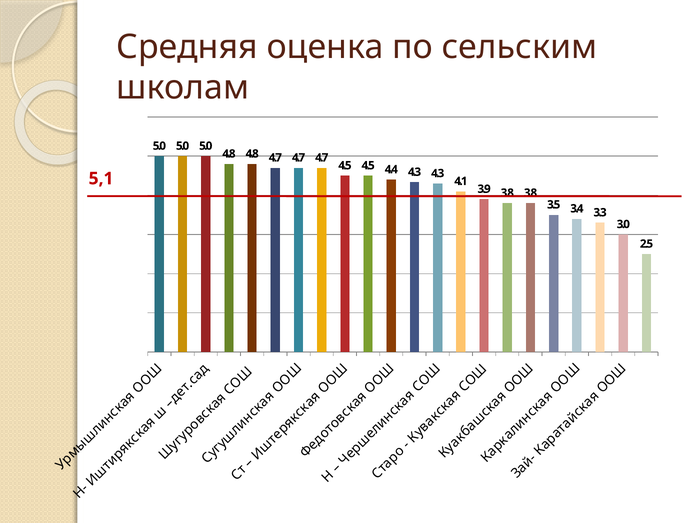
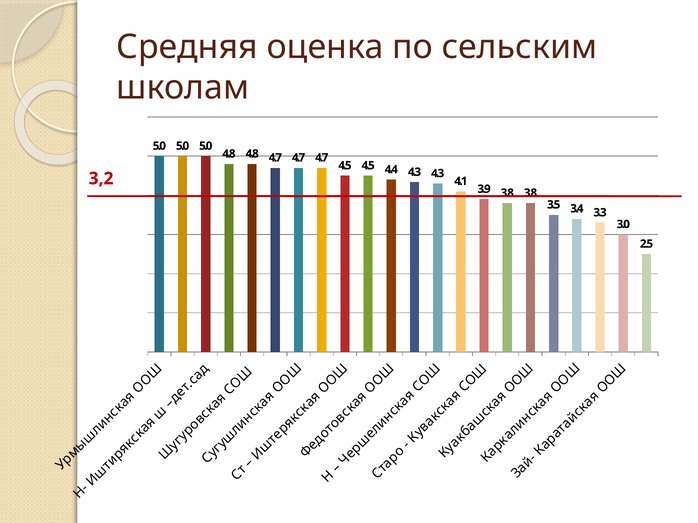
5,1: 5,1 -> 3,2 (101, 179)
